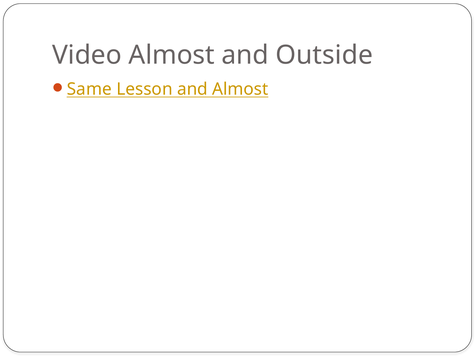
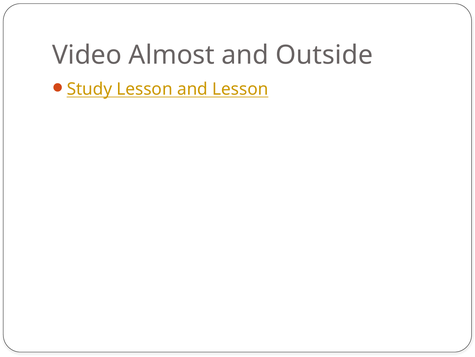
Same: Same -> Study (89, 89)
and Almost: Almost -> Lesson (240, 89)
